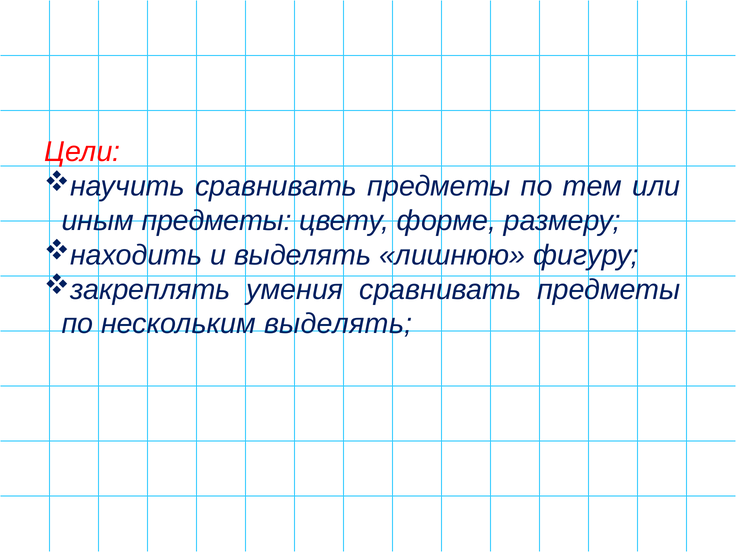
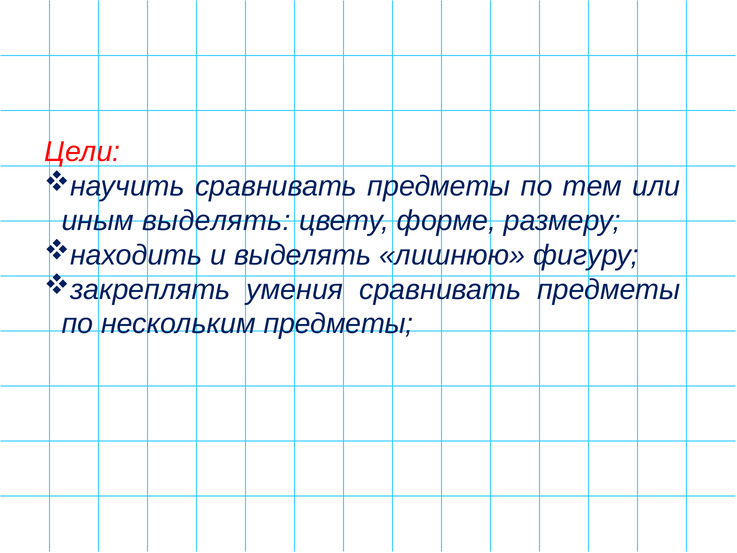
иным предметы: предметы -> выделять (216, 221)
нескольким выделять: выделять -> предметы (338, 324)
